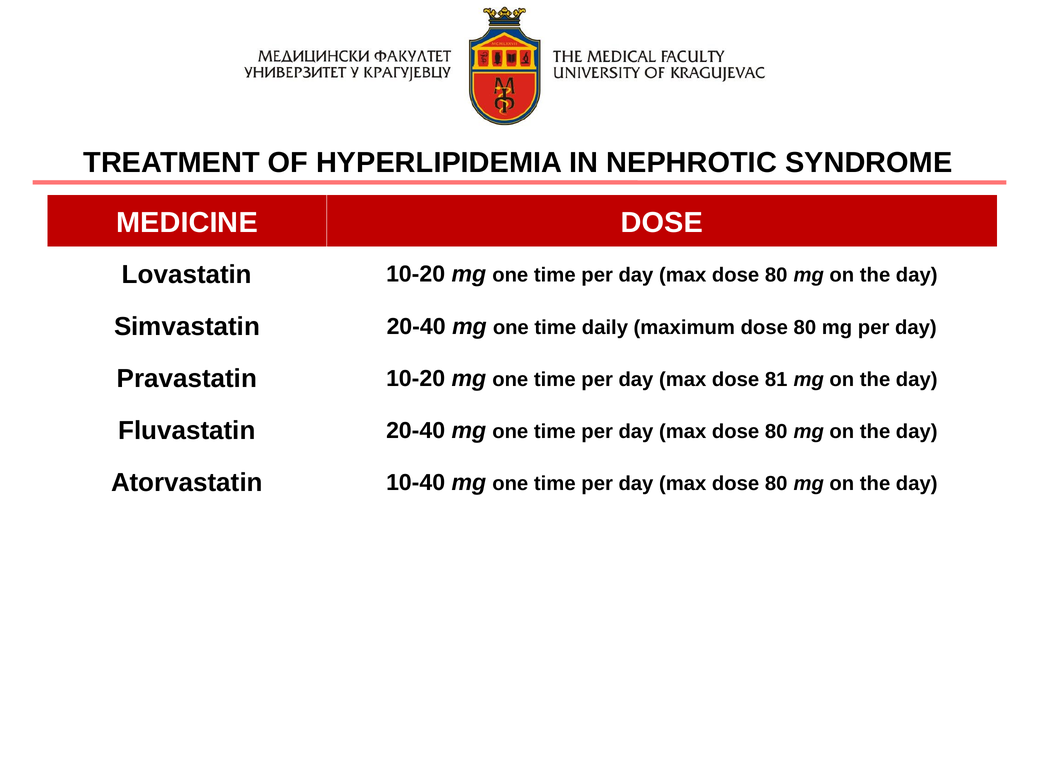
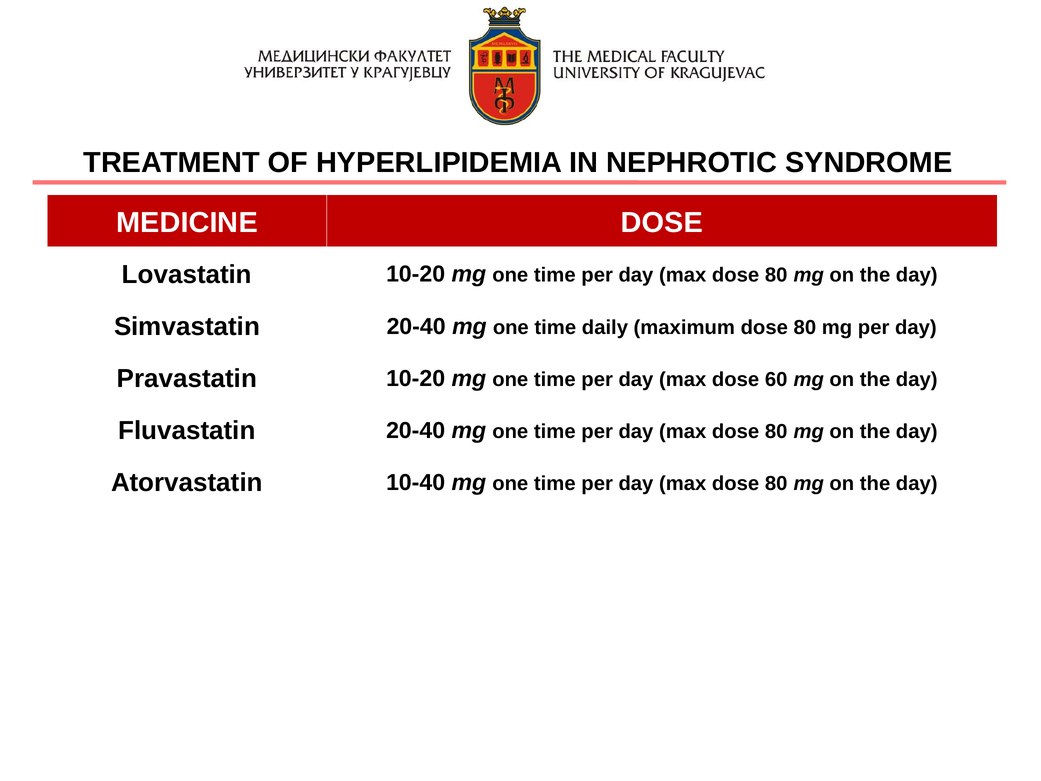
81: 81 -> 60 (776, 379)
